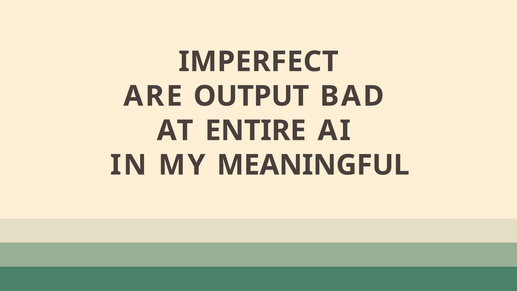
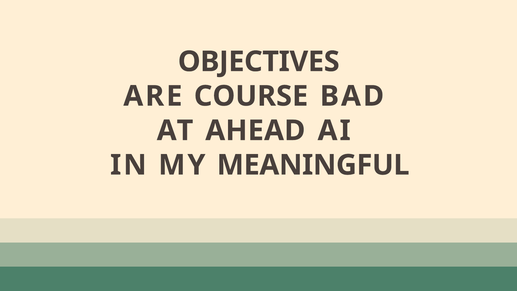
IMPERFECT: IMPERFECT -> OBJECTIVES (259, 62)
OUTPUT: OUTPUT -> COURSE (251, 96)
ENTIRE: ENTIRE -> AHEAD (255, 131)
